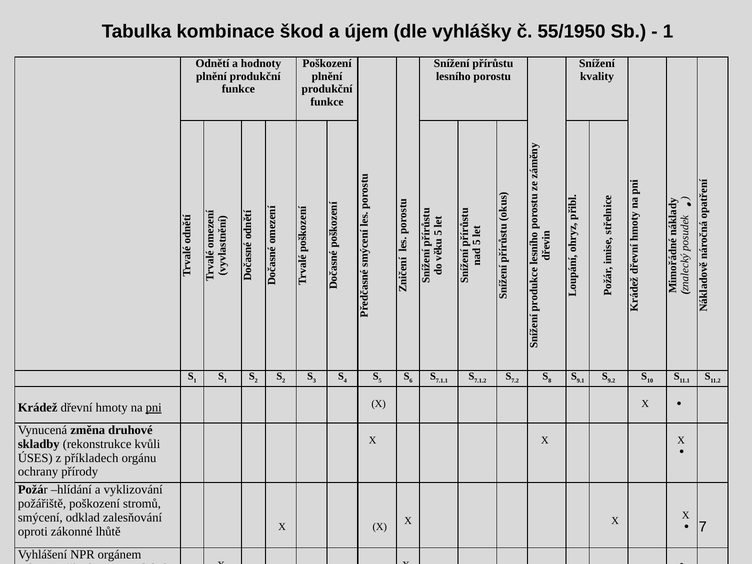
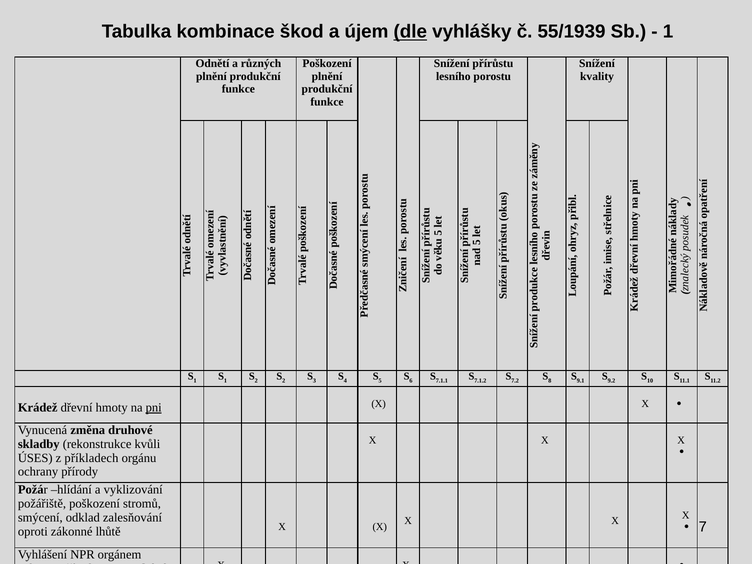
dle underline: none -> present (410, 32)
55/1950: 55/1950 -> 55/1939 (571, 32)
hodnoty: hodnoty -> různých (261, 63)
